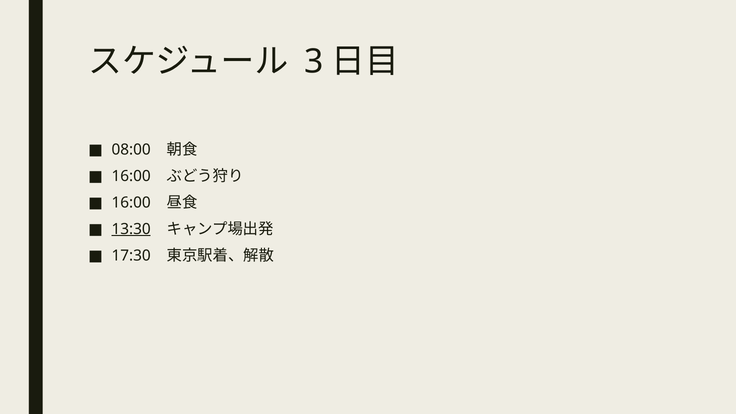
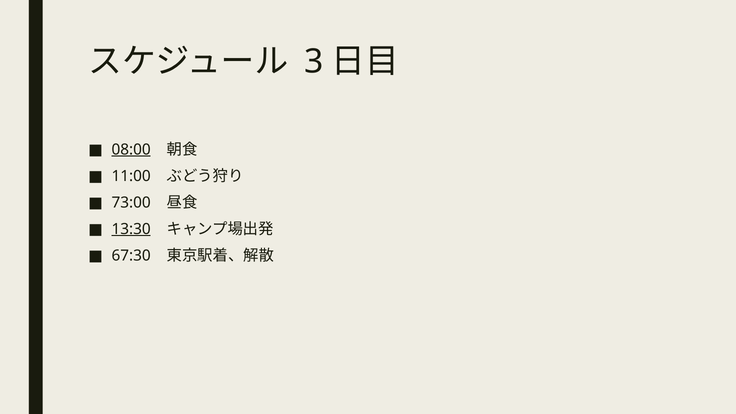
08:00 underline: none -> present (131, 150)
16:00: 16:00 -> 11:00 (131, 176)
16:00: 16:00 -> 73:00 (131, 203)
17:30: 17:30 -> 67:30 (131, 256)
